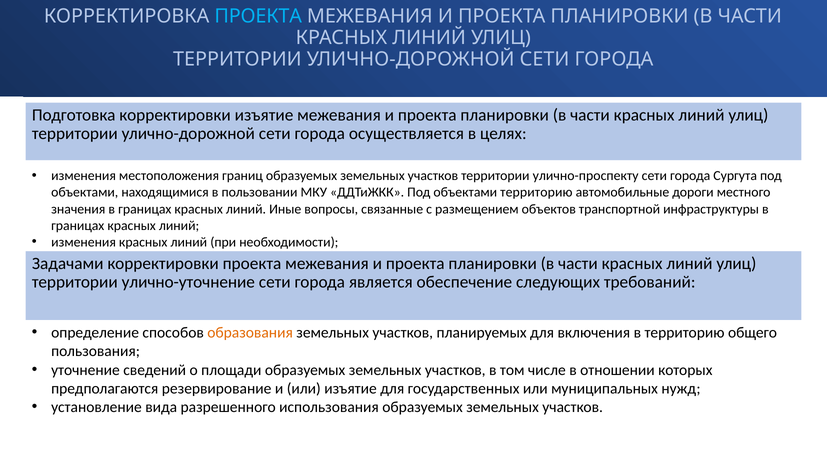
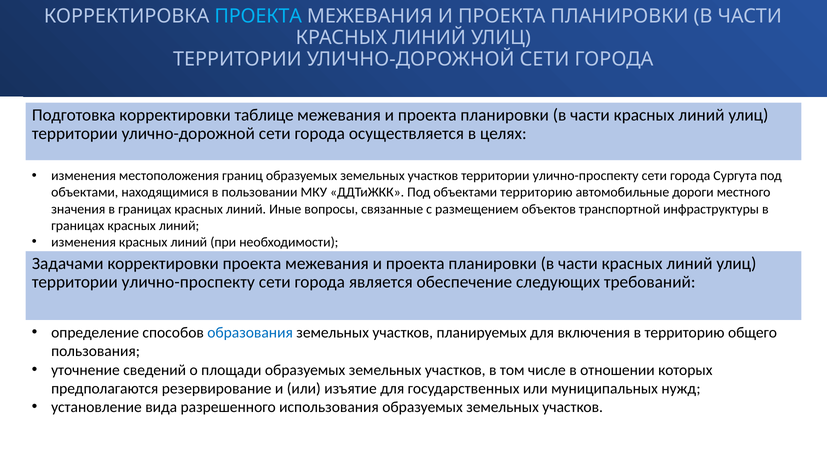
корректировки изъятие: изъятие -> таблице (264, 115)
улично-уточнение: улично-уточнение -> улично-проспекту (188, 282)
образования colour: orange -> blue (250, 333)
